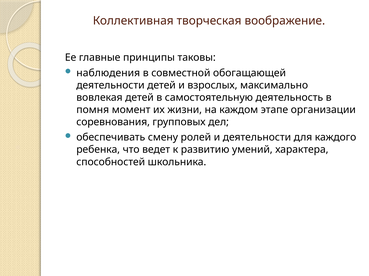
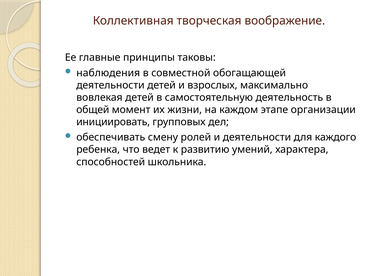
помня: помня -> общей (93, 110)
соревнования: соревнования -> инициировать (113, 122)
